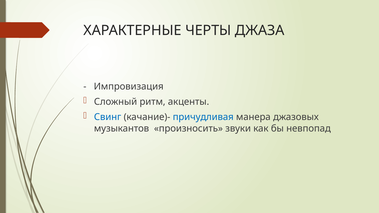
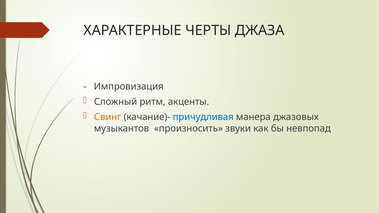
Свинг colour: blue -> orange (108, 117)
